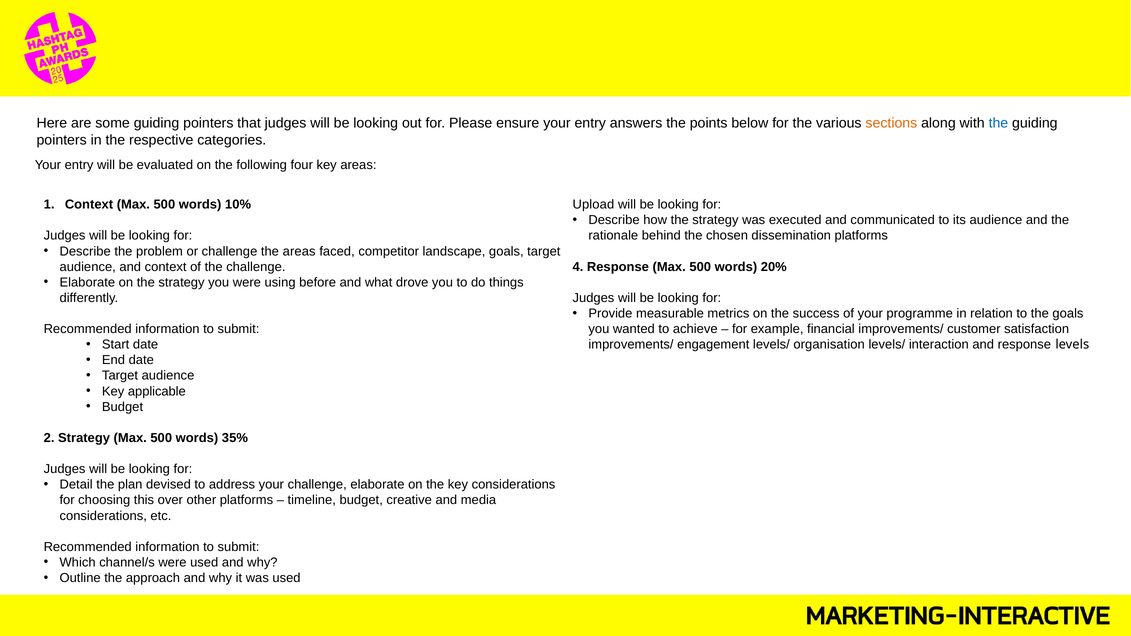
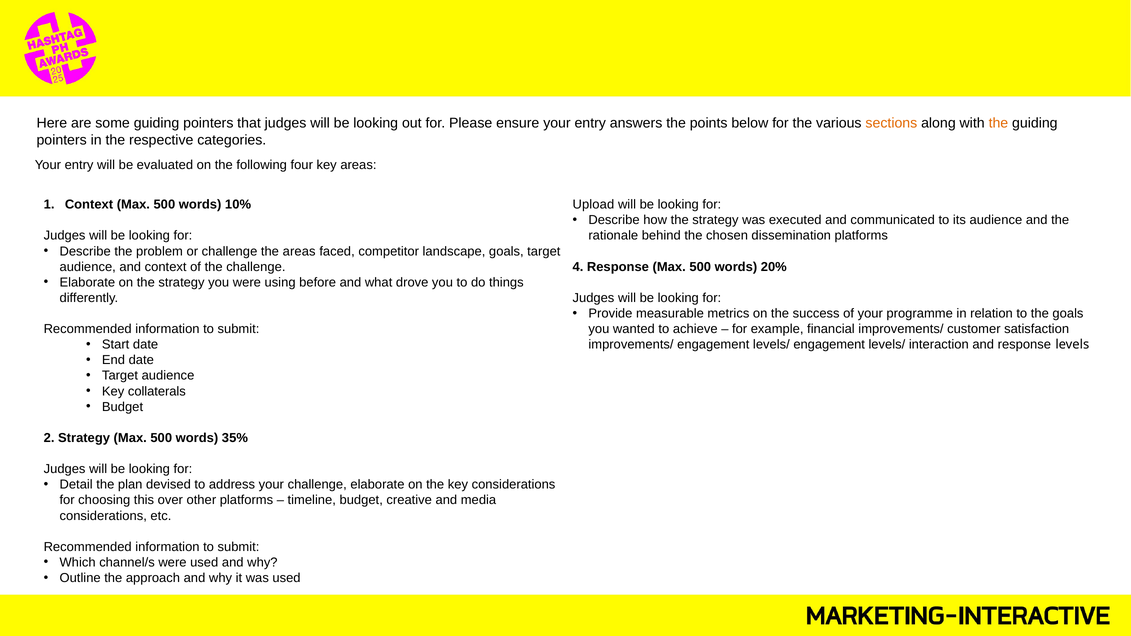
the colour: blue -> orange (998, 123)
levels/ organisation: organisation -> engagement (829, 345)
applicable: applicable -> collaterals (157, 391)
